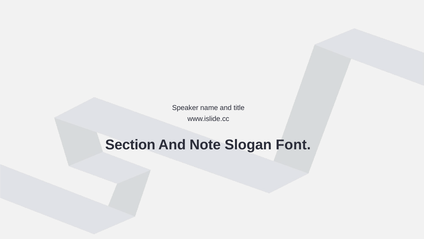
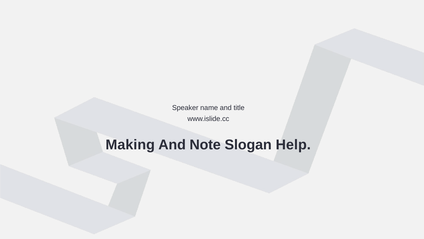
Section: Section -> Making (130, 145)
Font: Font -> Help (293, 145)
